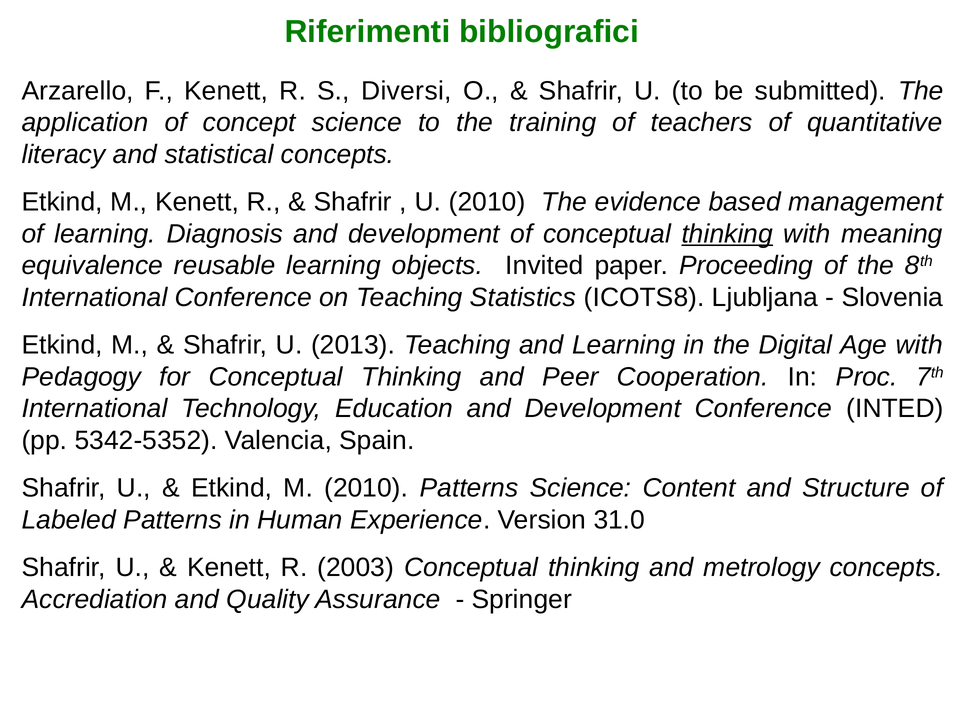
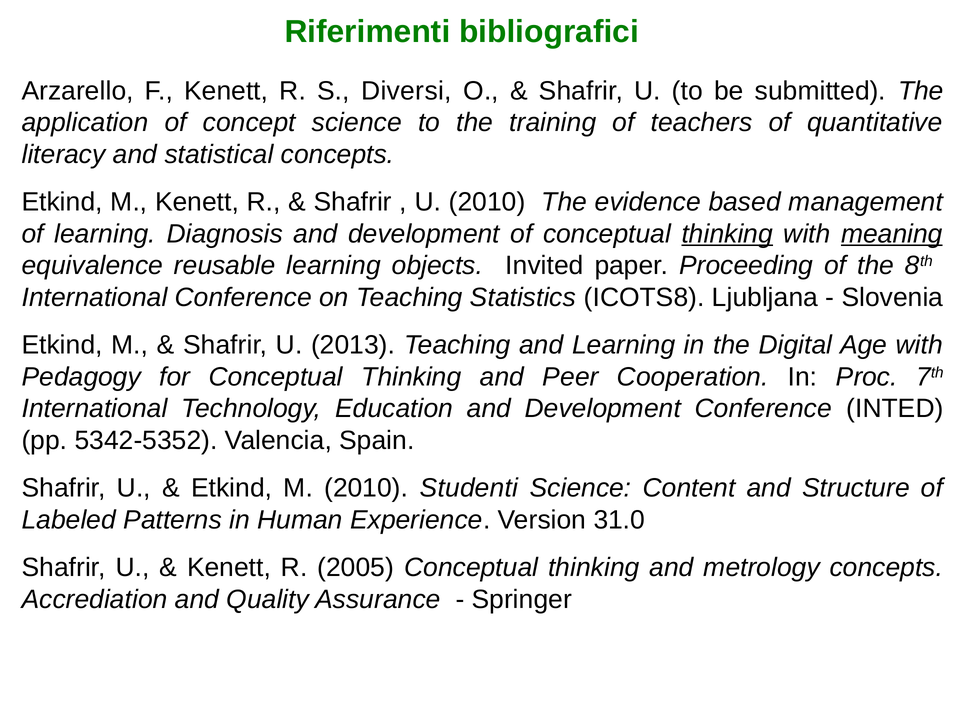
meaning underline: none -> present (892, 234)
2010 Patterns: Patterns -> Studenti (469, 488)
2003: 2003 -> 2005 (356, 567)
